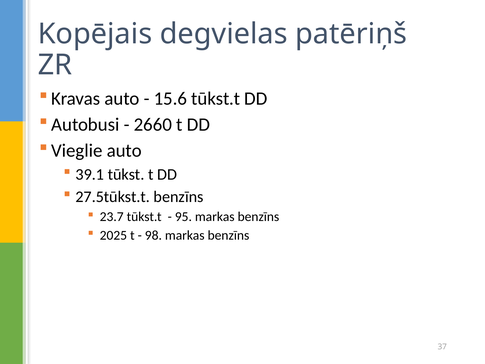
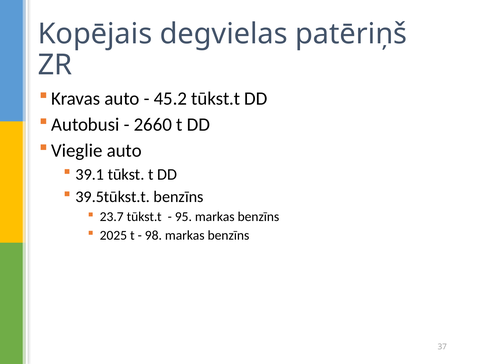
15.6: 15.6 -> 45.2 (170, 99)
27.5tūkst.t: 27.5tūkst.t -> 39.5tūkst.t (113, 197)
